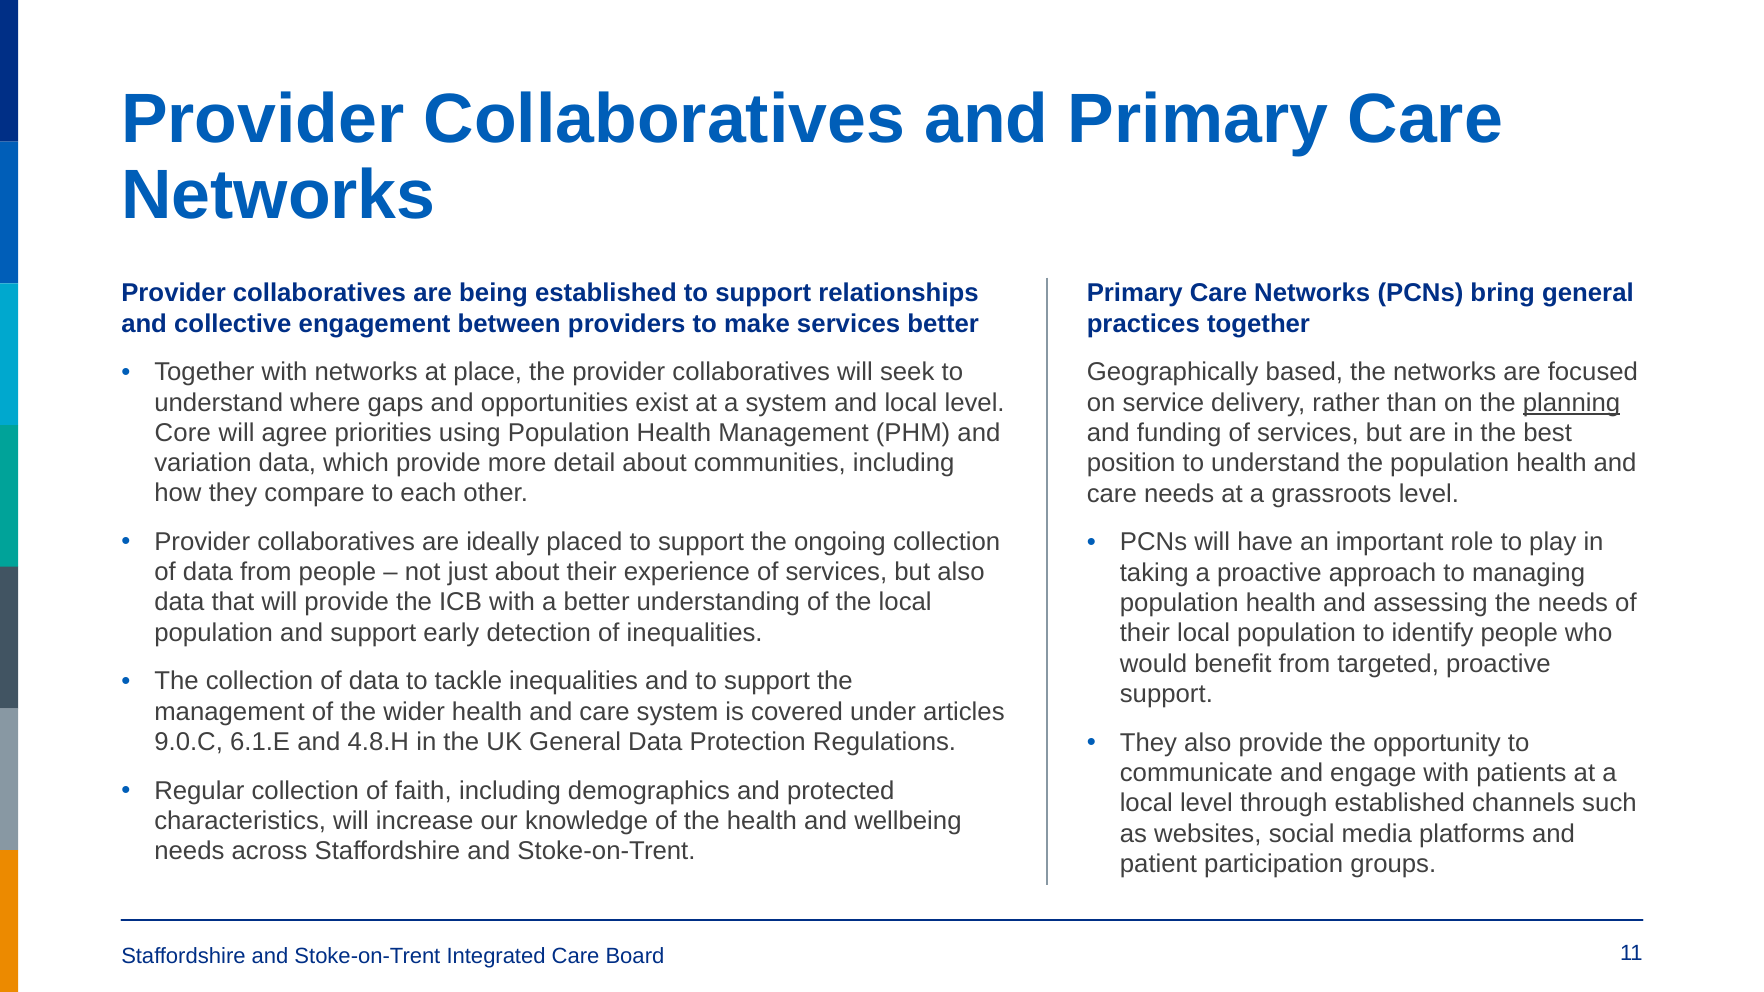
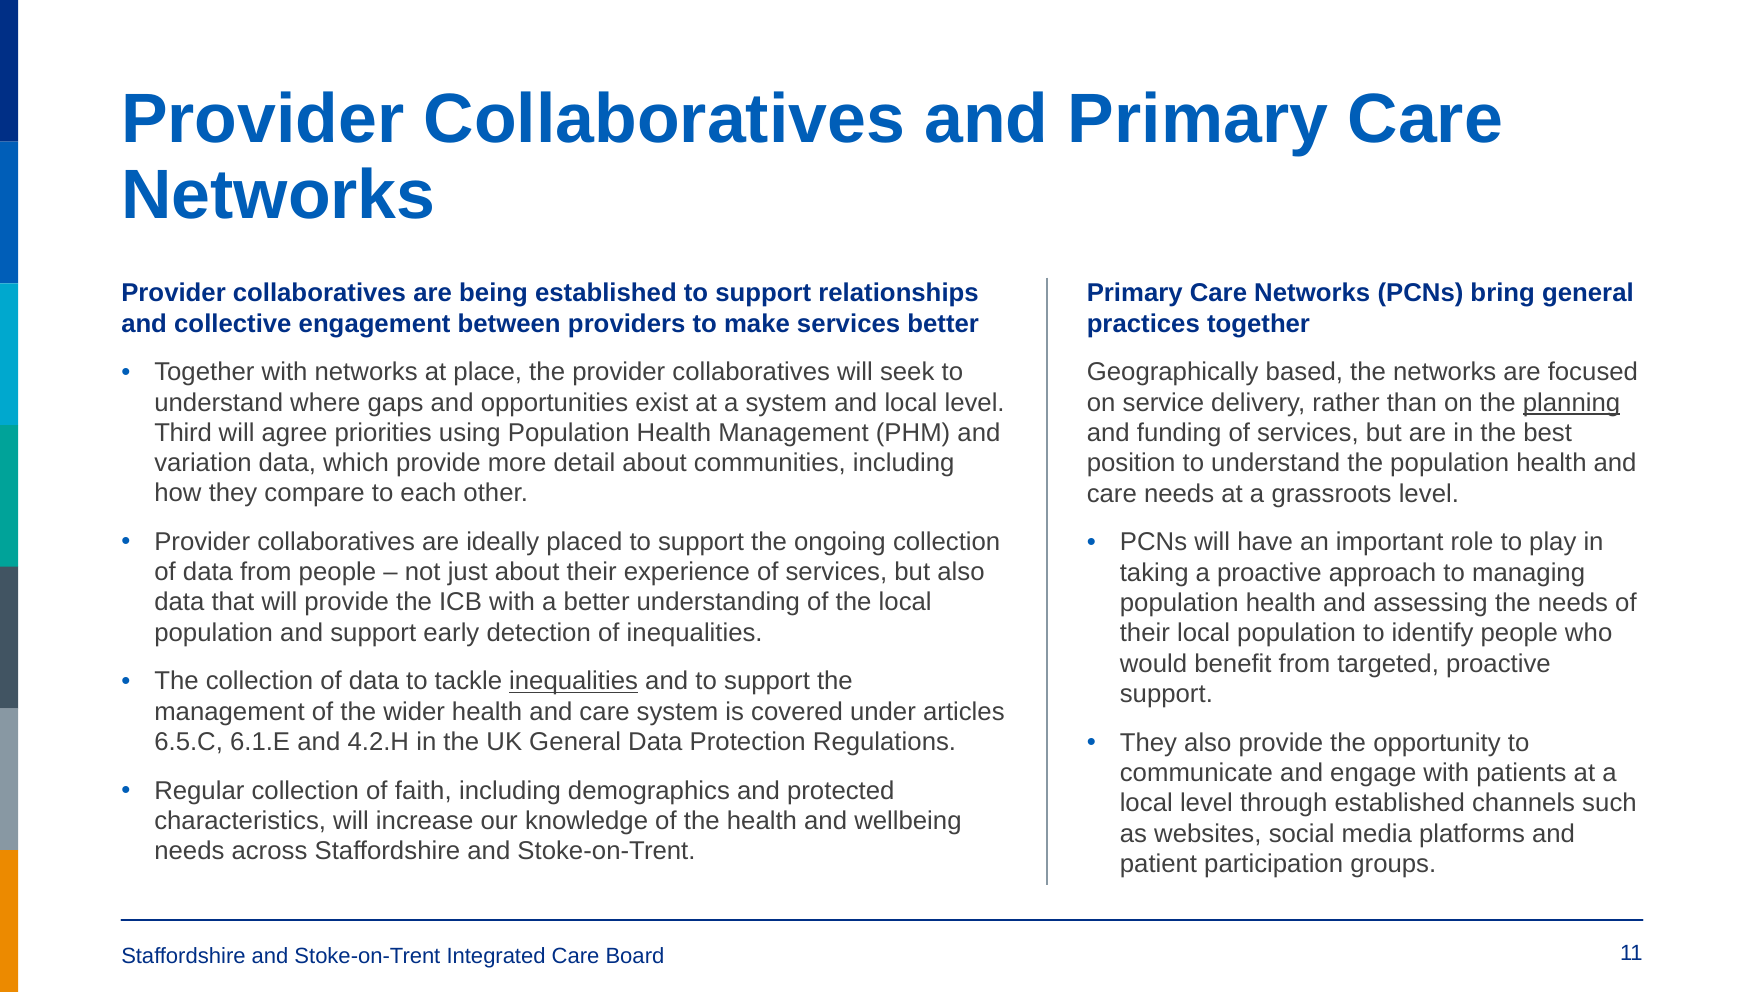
Core: Core -> Third (183, 433)
inequalities underline: none -> present (574, 682)
9.0.C: 9.0.C -> 6.5.C (189, 742)
4.8.H: 4.8.H -> 4.2.H (378, 742)
